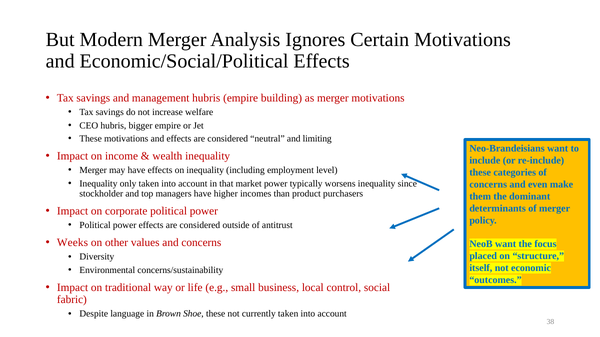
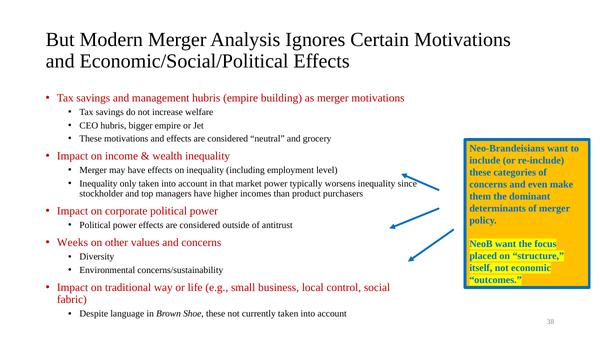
limiting: limiting -> grocery (317, 139)
